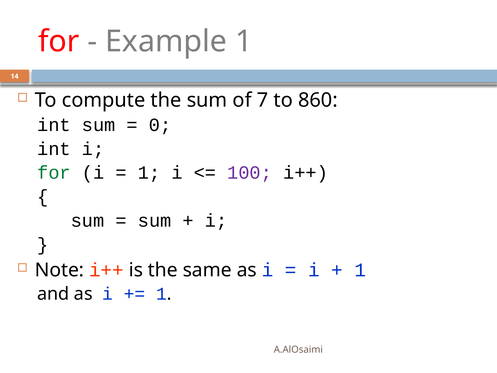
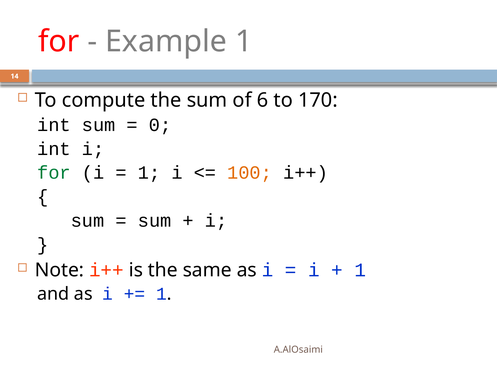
7: 7 -> 6 (263, 100)
860: 860 -> 170 (318, 100)
100 colour: purple -> orange (250, 173)
